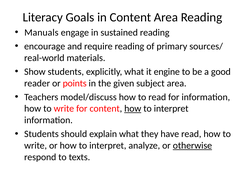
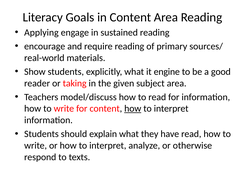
Manuals: Manuals -> Applying (41, 33)
points: points -> taking (75, 83)
otherwise underline: present -> none (192, 146)
